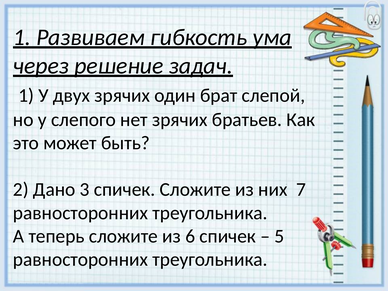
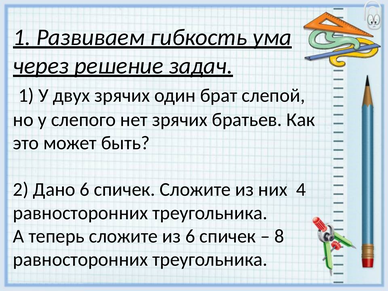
Дано 3: 3 -> 6 (85, 190)
7: 7 -> 4 (301, 190)
5: 5 -> 8 (279, 236)
